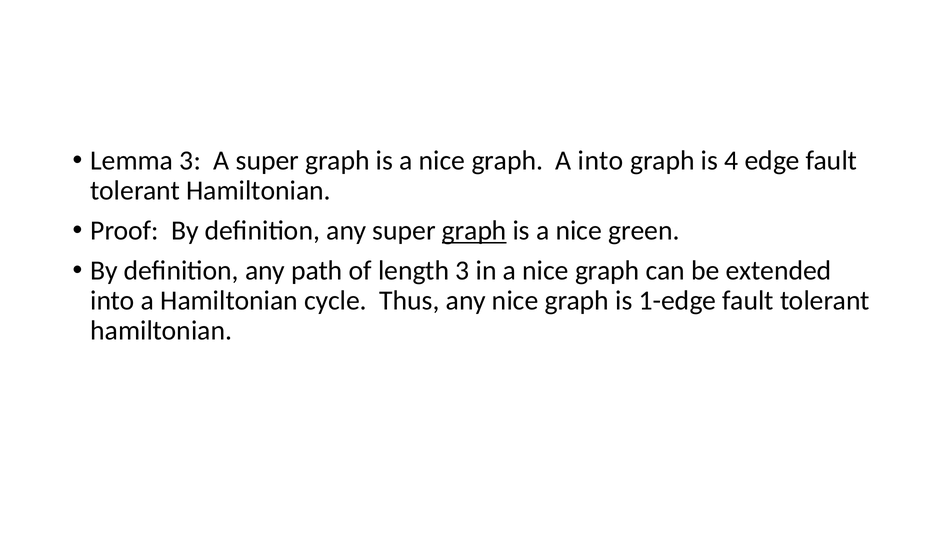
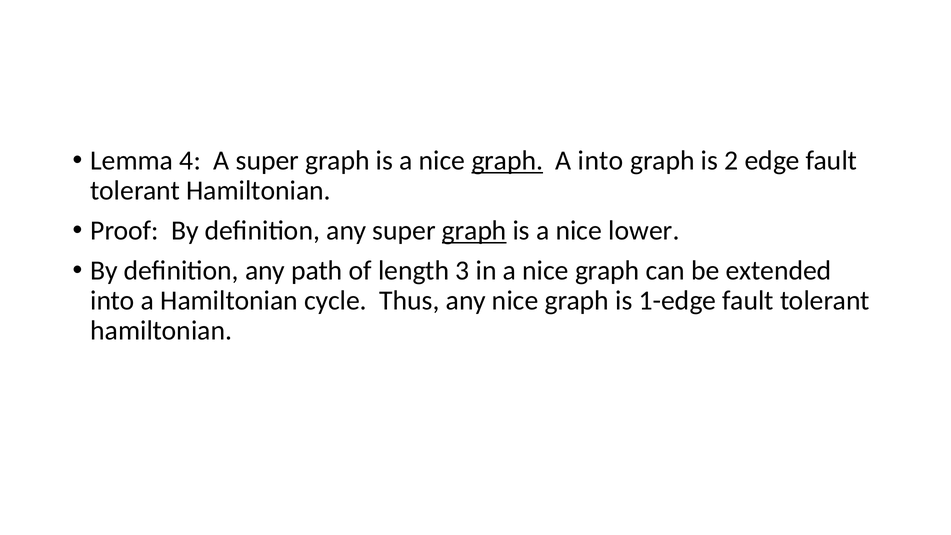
Lemma 3: 3 -> 4 (190, 161)
graph underline: none -> present (507, 161)
4: 4 -> 2 (731, 161)
green: green -> lower (644, 231)
